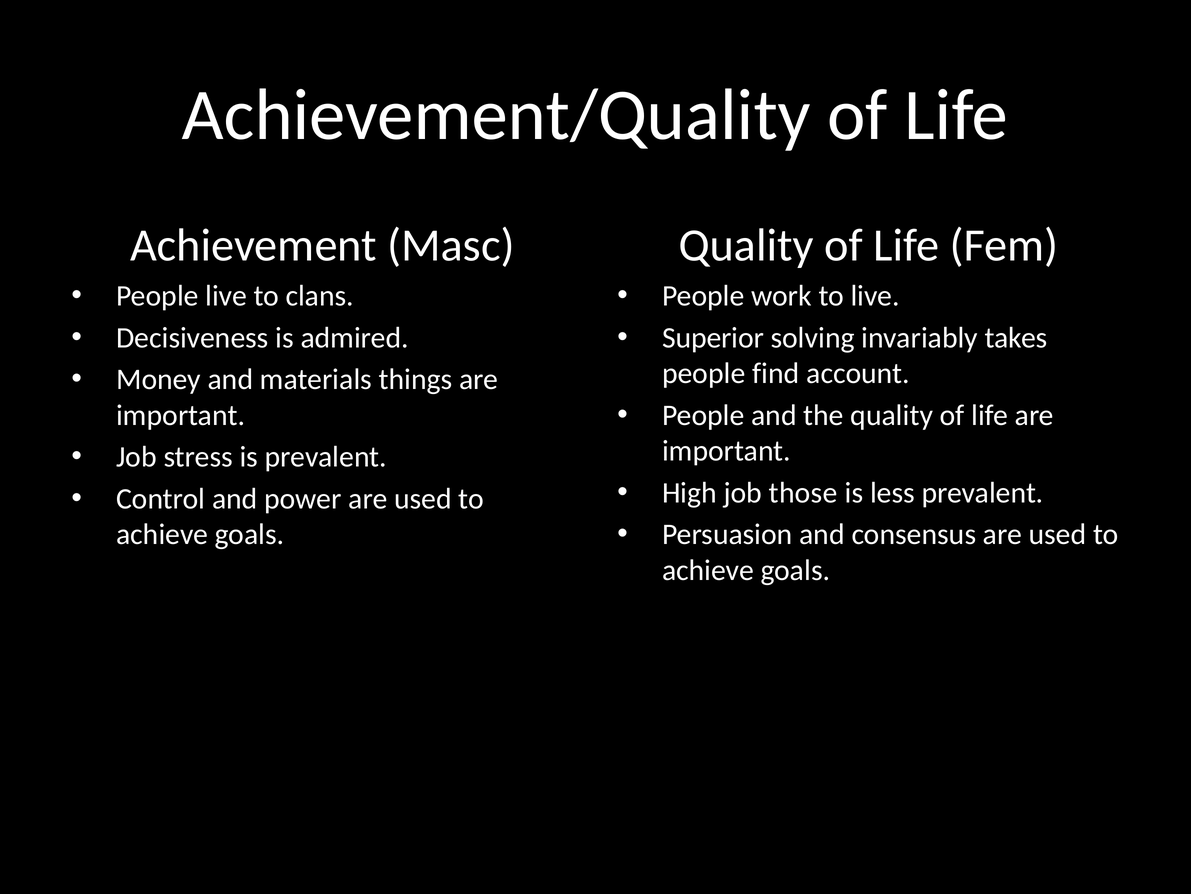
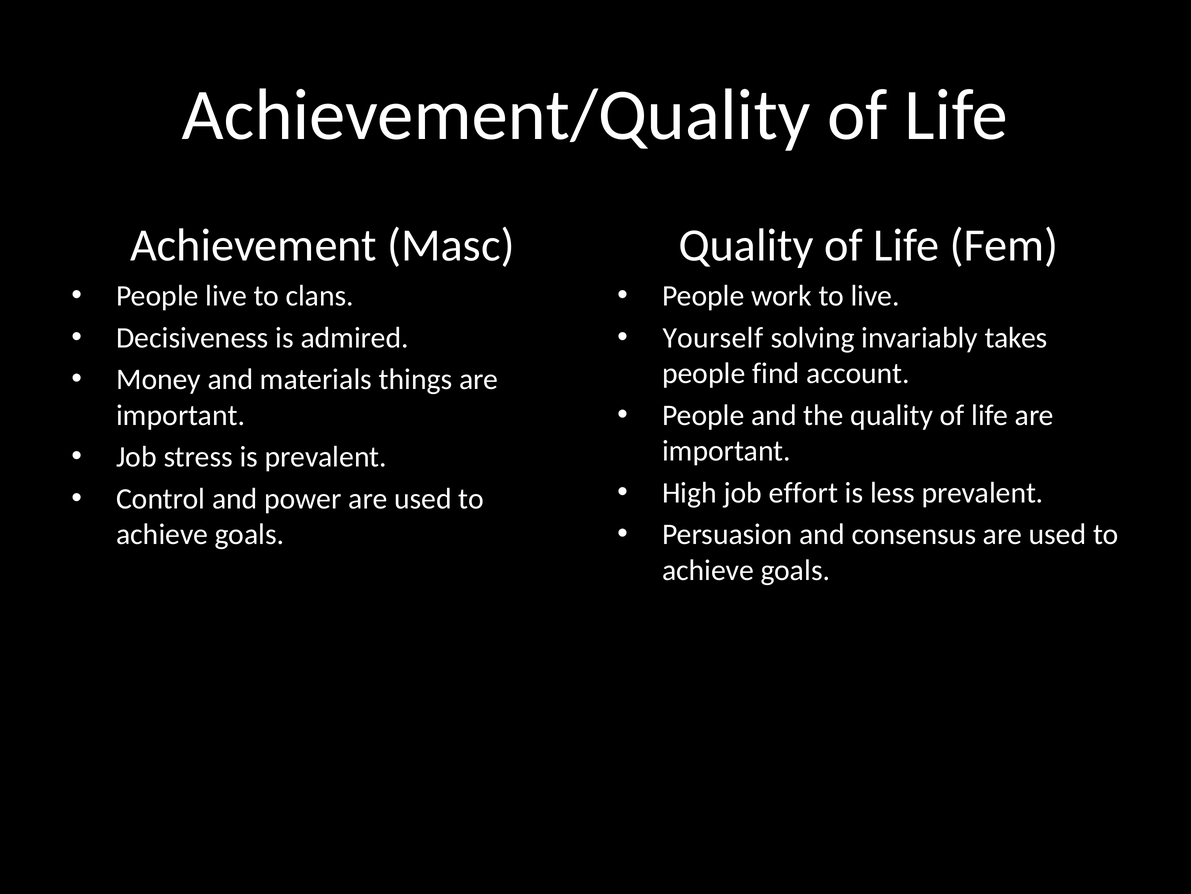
Superior: Superior -> Yourself (713, 338)
those: those -> effort (803, 492)
